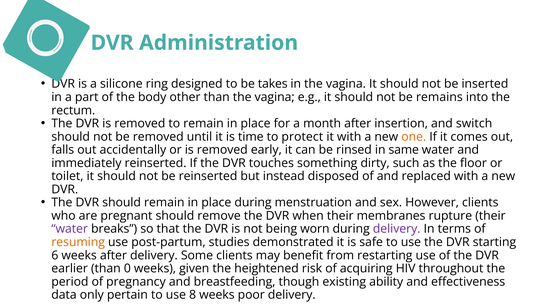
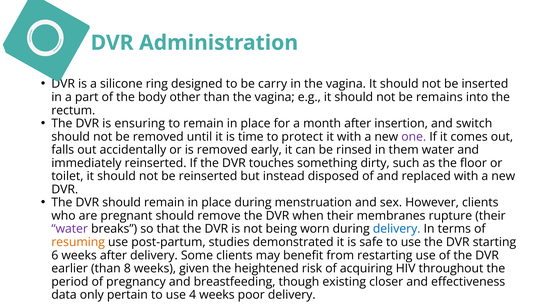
takes: takes -> carry (273, 84)
DVR is removed: removed -> ensuring (140, 124)
one colour: orange -> purple (414, 137)
same: same -> them (404, 150)
delivery colour: purple -> blue (397, 229)
0: 0 -> 8 (127, 269)
ability: ability -> closer (386, 282)
8: 8 -> 4 (193, 295)
